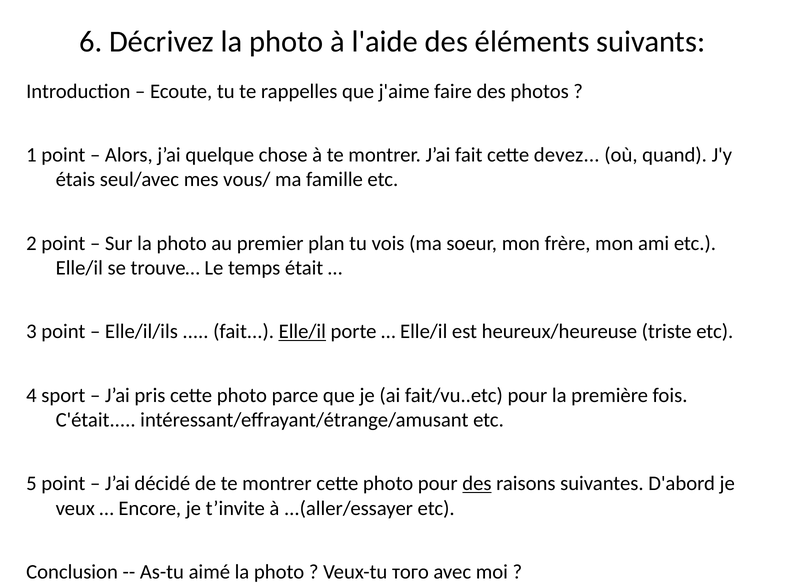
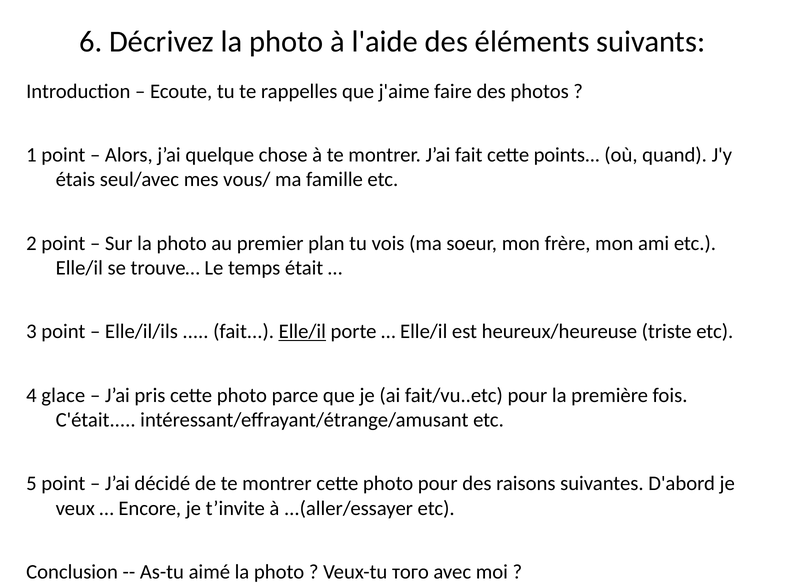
devez: devez -> points (567, 155)
sport: sport -> glace (63, 396)
des underline: present -> none (477, 484)
